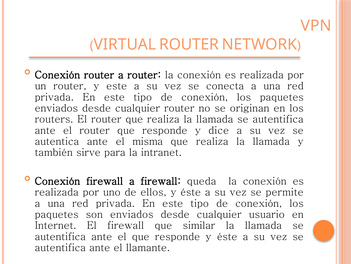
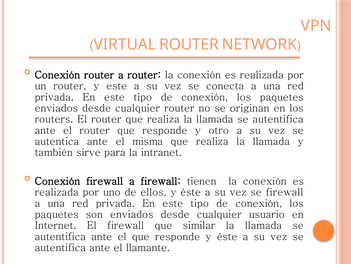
dice: dice -> otro (219, 130)
queda: queda -> tienen (202, 181)
se permite: permite -> firewall (285, 192)
